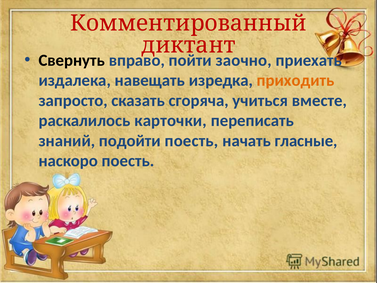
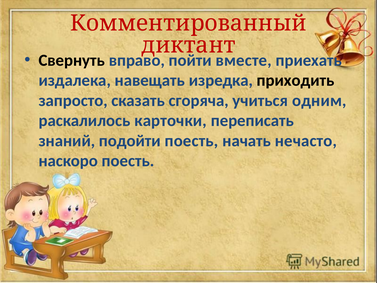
заочно: заочно -> вместе (244, 60)
приходить colour: orange -> black (296, 80)
вместе: вместе -> одним (319, 100)
гласные: гласные -> нечасто (306, 141)
